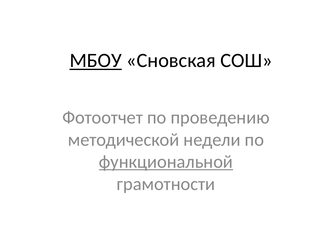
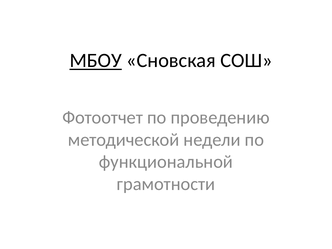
функциональной underline: present -> none (166, 162)
